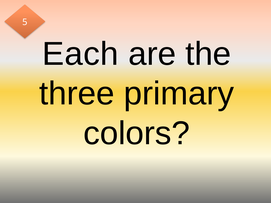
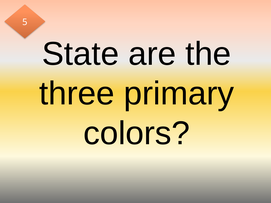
Each: Each -> State (80, 54)
